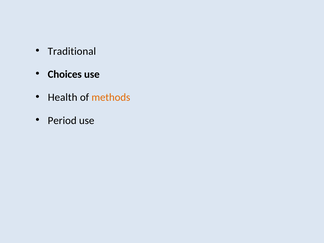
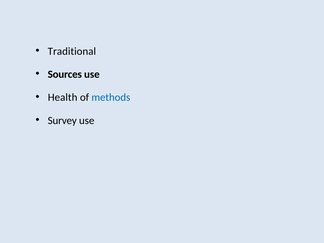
Choices: Choices -> Sources (65, 74)
methods colour: orange -> blue (111, 97)
Period: Period -> Survey (62, 121)
